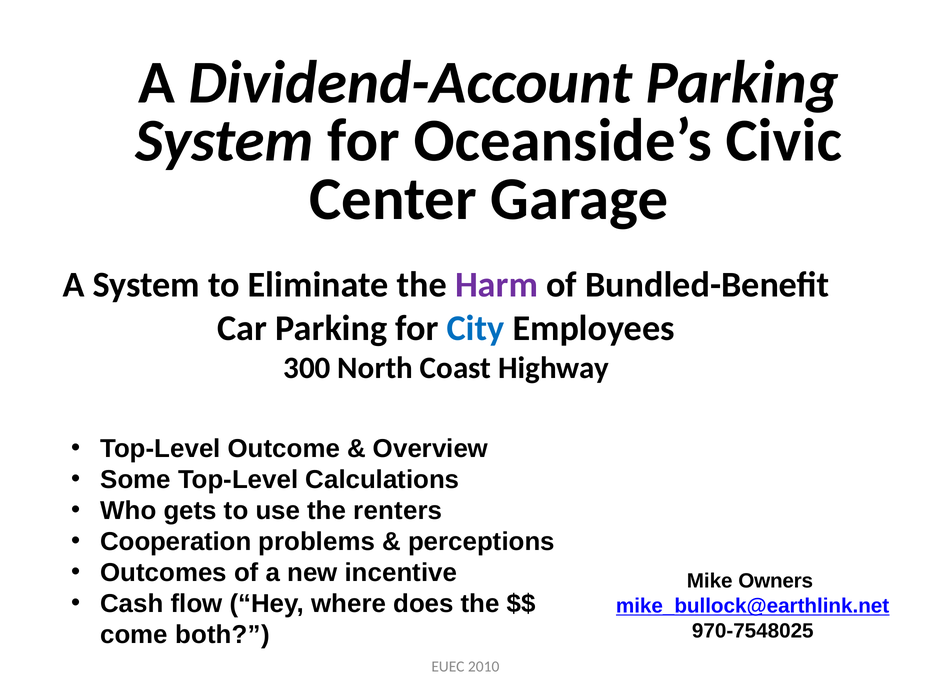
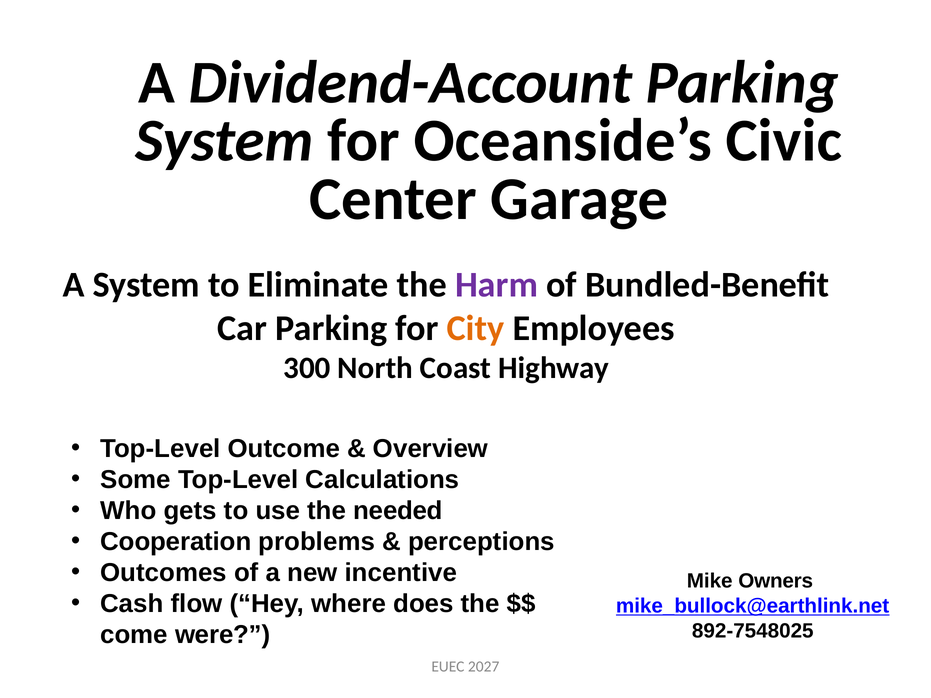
City colour: blue -> orange (476, 328)
renters: renters -> needed (398, 511)
970-7548025: 970-7548025 -> 892-7548025 (753, 631)
both: both -> were (223, 635)
2010: 2010 -> 2027 (484, 667)
